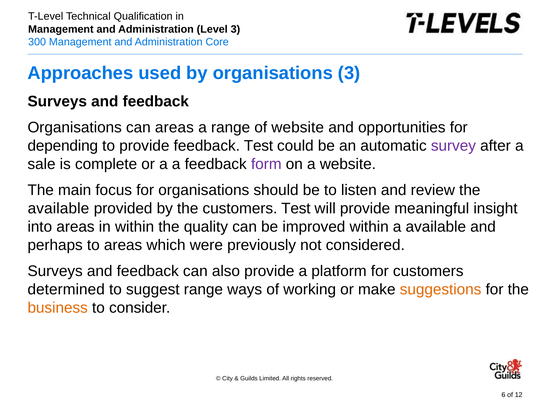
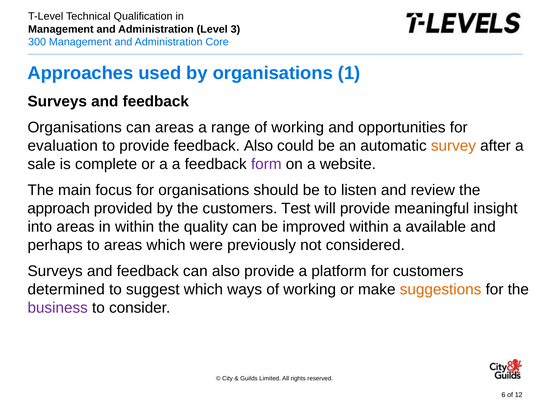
organisations 3: 3 -> 1 (349, 73)
range of website: website -> working (298, 127)
depending: depending -> evaluation (63, 145)
feedback Test: Test -> Also (259, 145)
survey colour: purple -> orange (453, 145)
available: available -> approach (59, 208)
suggest range: range -> which (203, 289)
business colour: orange -> purple (58, 307)
